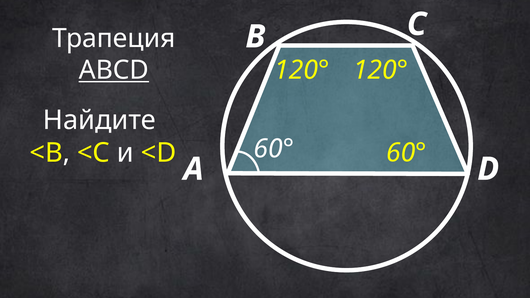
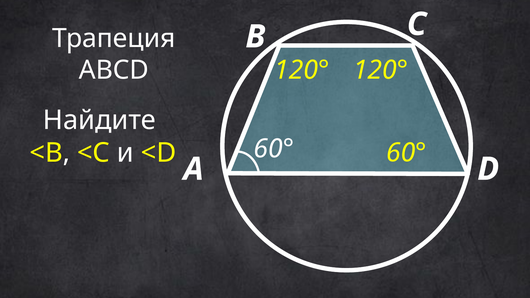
ABCD underline: present -> none (114, 70)
